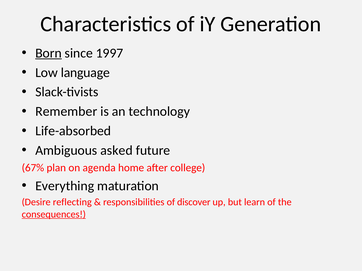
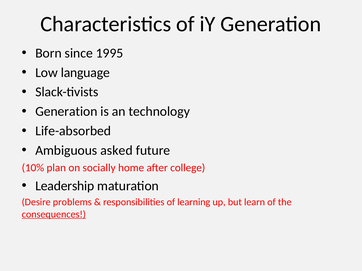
Born underline: present -> none (48, 53)
1997: 1997 -> 1995 (110, 53)
Remember: Remember -> Generation (66, 112)
67%: 67% -> 10% (33, 168)
agenda: agenda -> socially (99, 168)
Everything: Everything -> Leadership (65, 186)
reflecting: reflecting -> problems (72, 203)
discover: discover -> learning (194, 203)
